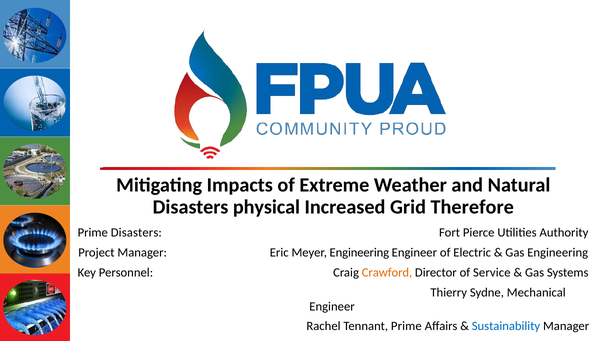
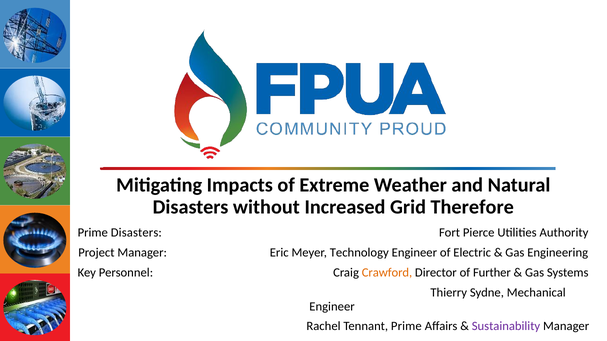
physical: physical -> without (266, 207)
Meyer Engineering: Engineering -> Technology (359, 253)
Service: Service -> Further (492, 273)
Sustainability colour: blue -> purple (506, 327)
